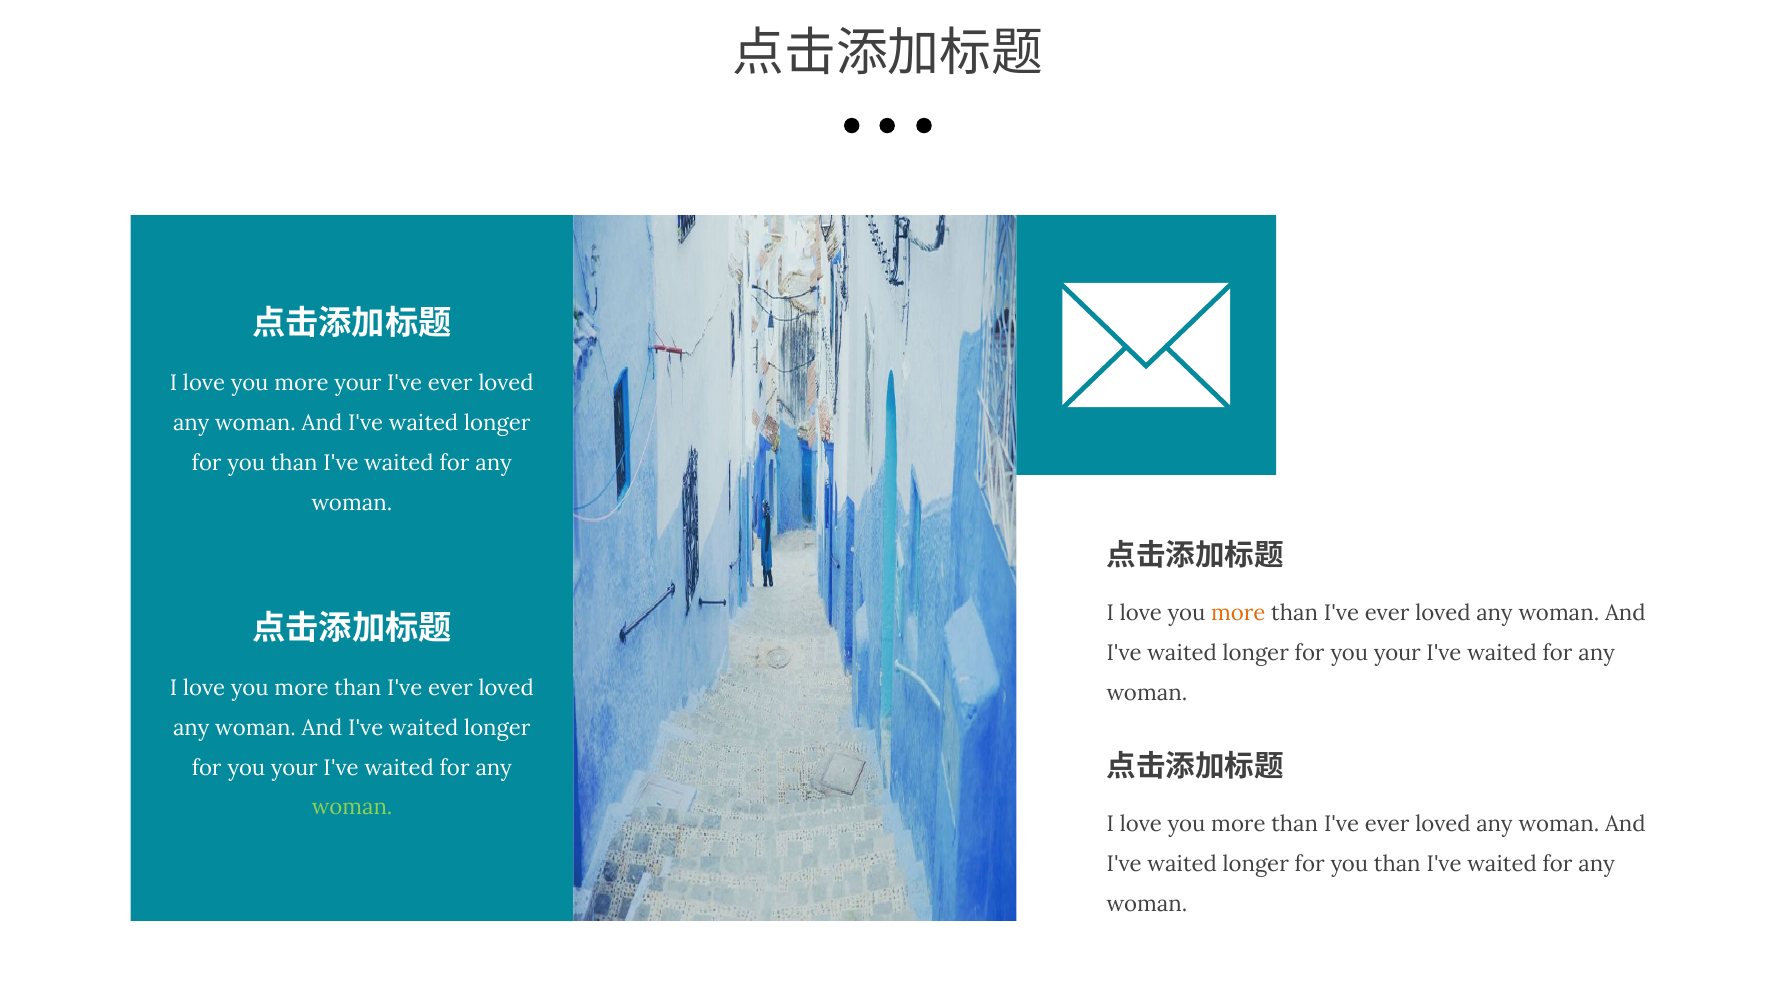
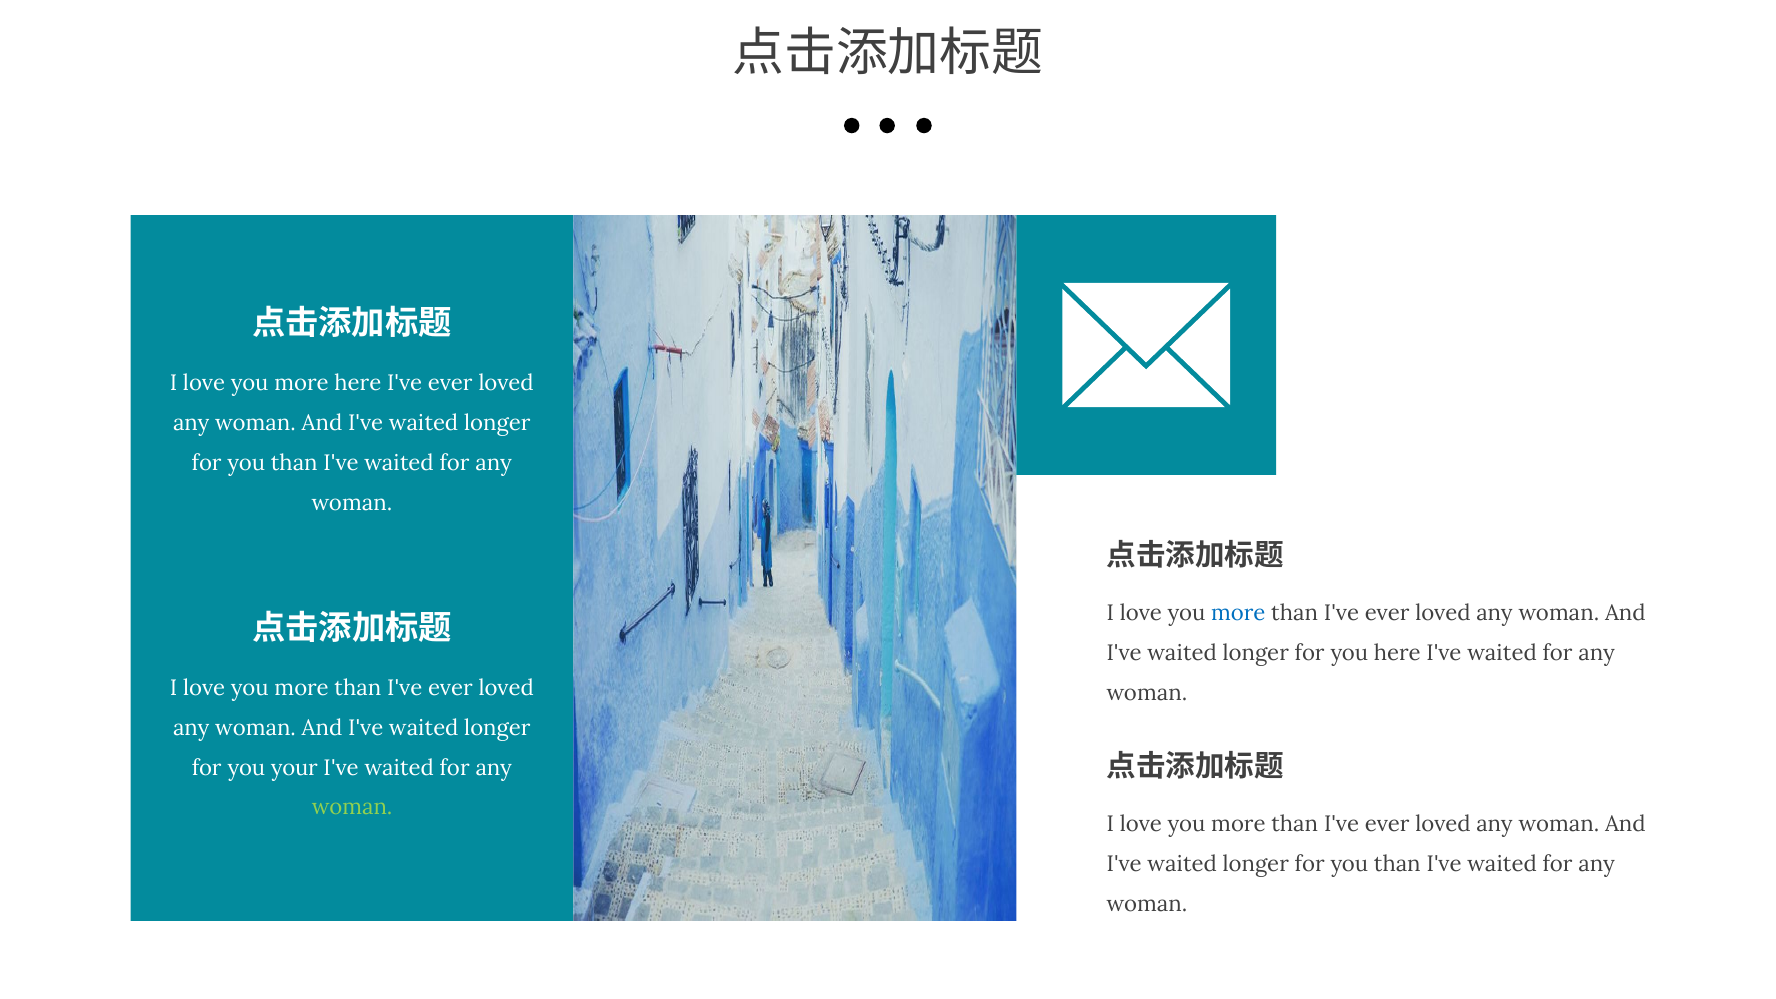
more your: your -> here (358, 383)
more colour: orange -> blue (1238, 613)
your: your -> here (1397, 653)
